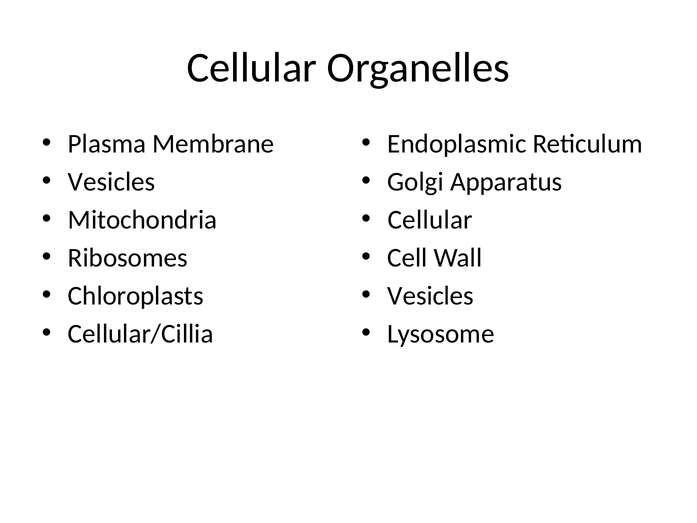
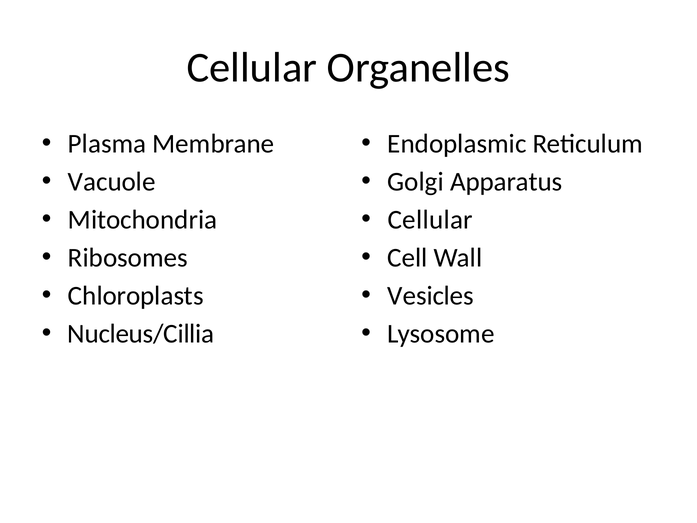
Vesicles: Vesicles -> Vacuole (112, 182)
Cellular/Cillia: Cellular/Cillia -> Nucleus/Cillia (141, 334)
